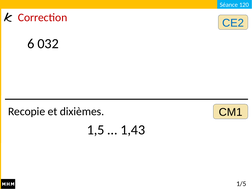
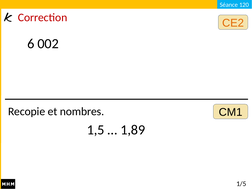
CE2 colour: blue -> orange (233, 23)
032: 032 -> 002 (48, 44)
dixièmes: dixièmes -> nombres (82, 112)
1,43: 1,43 -> 1,89 (133, 130)
